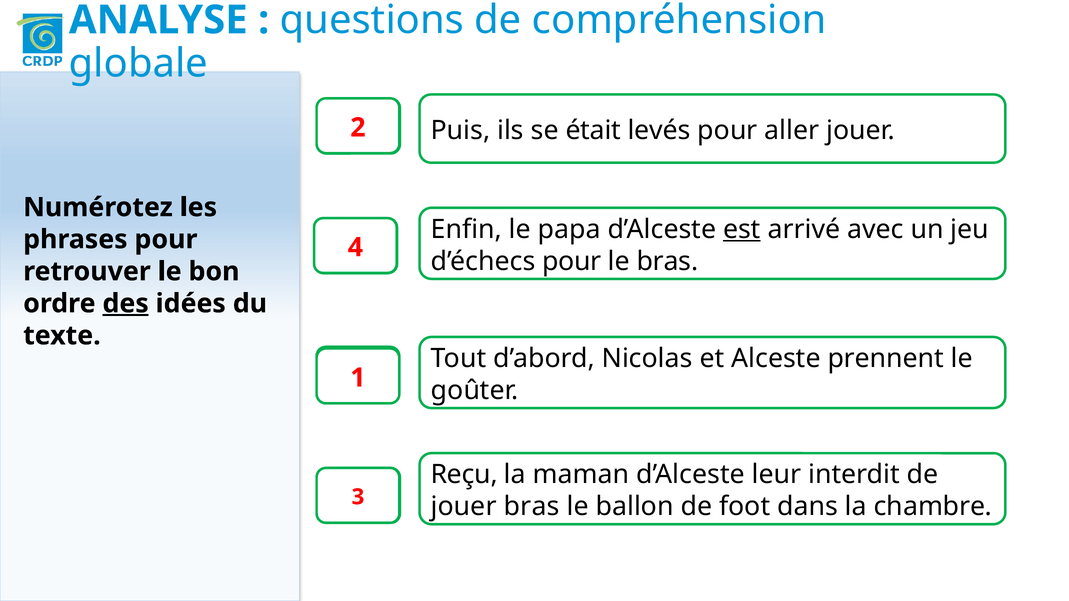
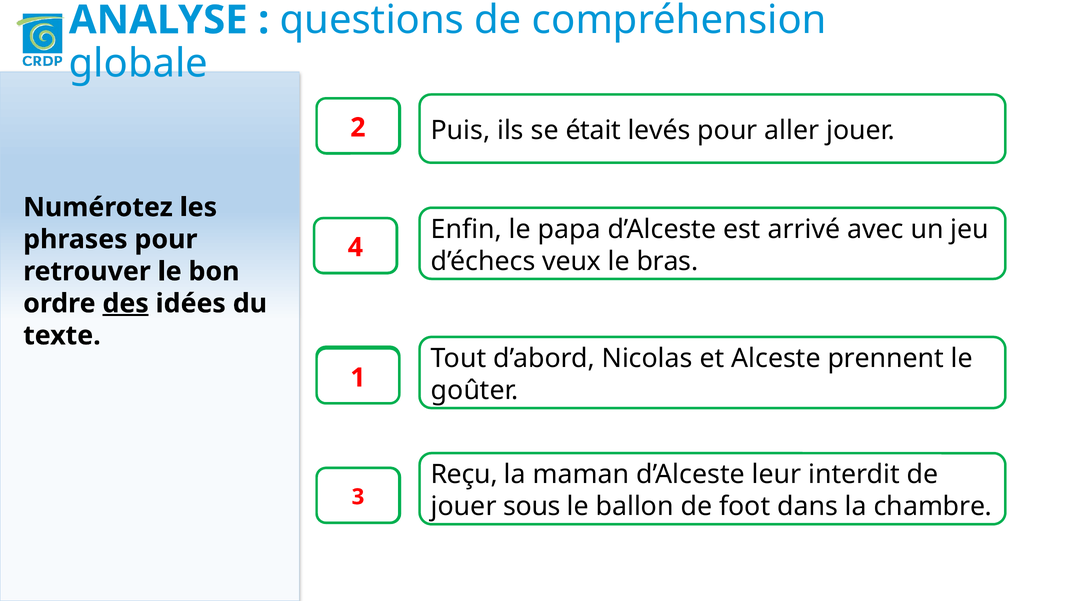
est underline: present -> none (742, 229)
d’échecs pour: pour -> veux (572, 261)
jouer bras: bras -> sous (532, 507)
